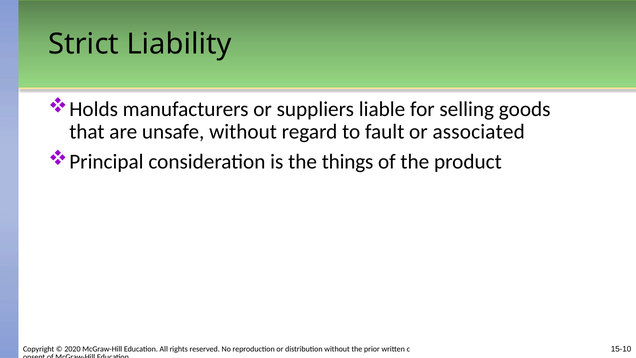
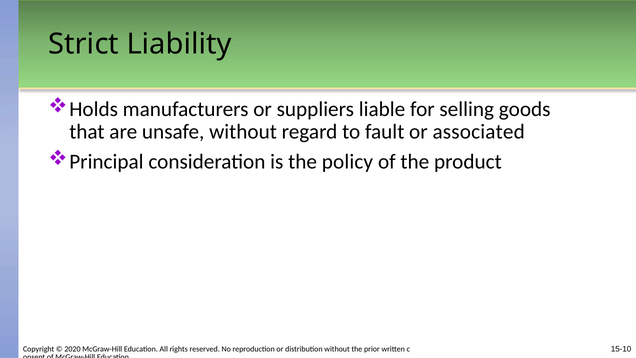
things: things -> policy (347, 161)
